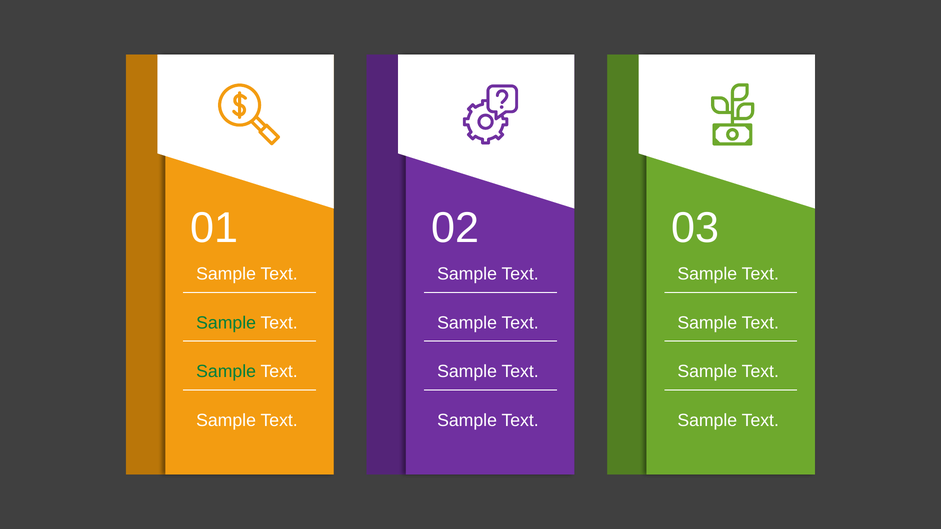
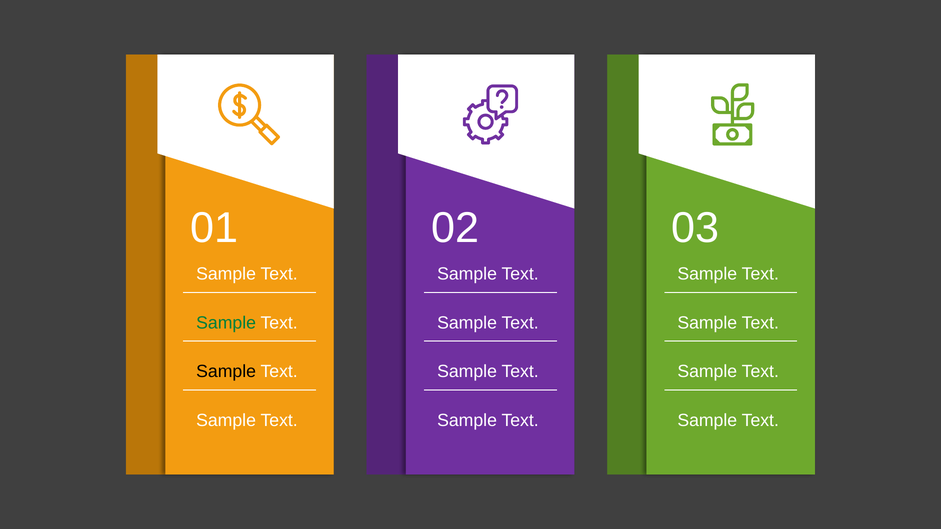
Sample colour: green -> black (226, 372)
